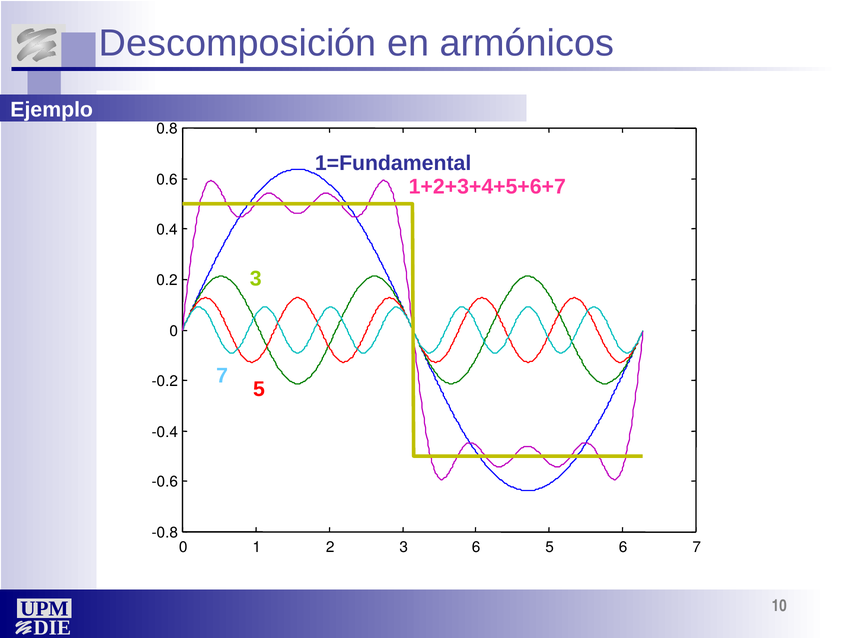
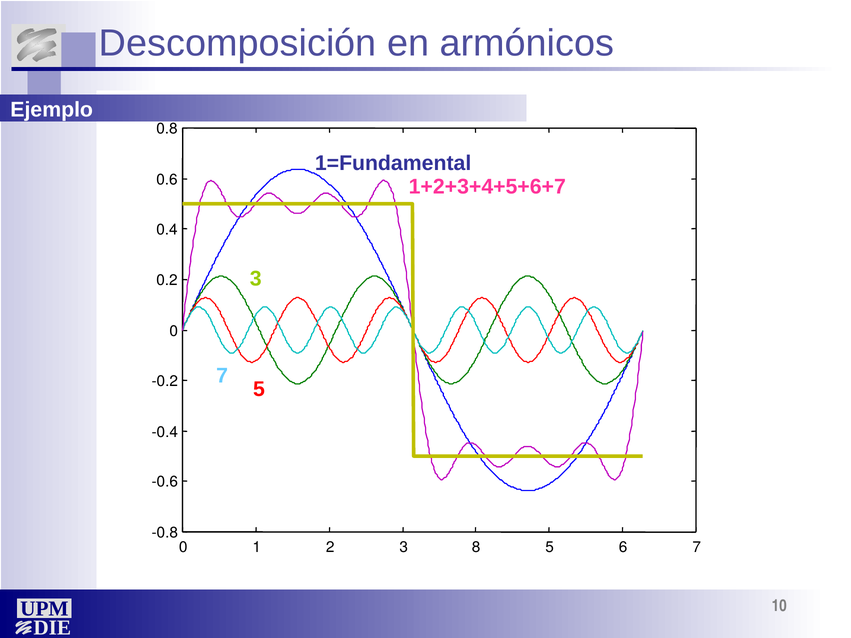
3 6: 6 -> 8 (476, 547)
